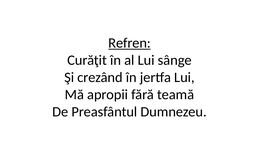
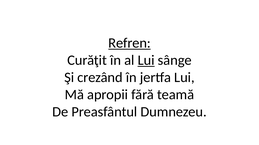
Lui underline: none -> present (146, 60)
